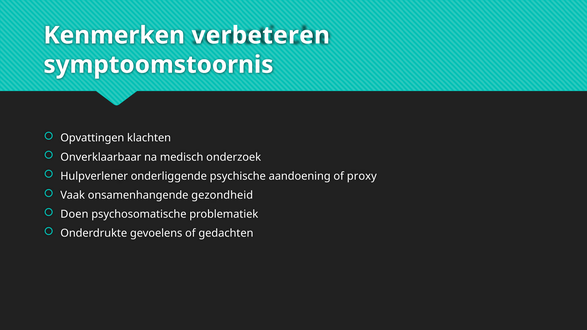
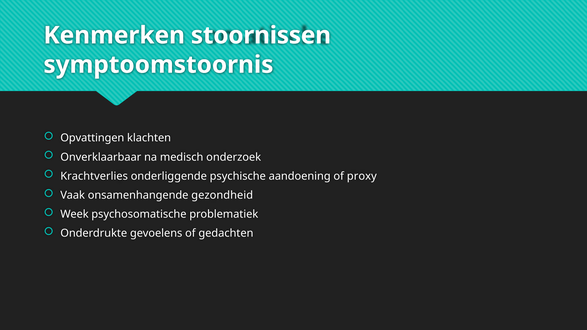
verbeteren: verbeteren -> stoornissen (261, 35)
Hulpverlener: Hulpverlener -> Krachtverlies (94, 176)
Doen: Doen -> Week (74, 214)
